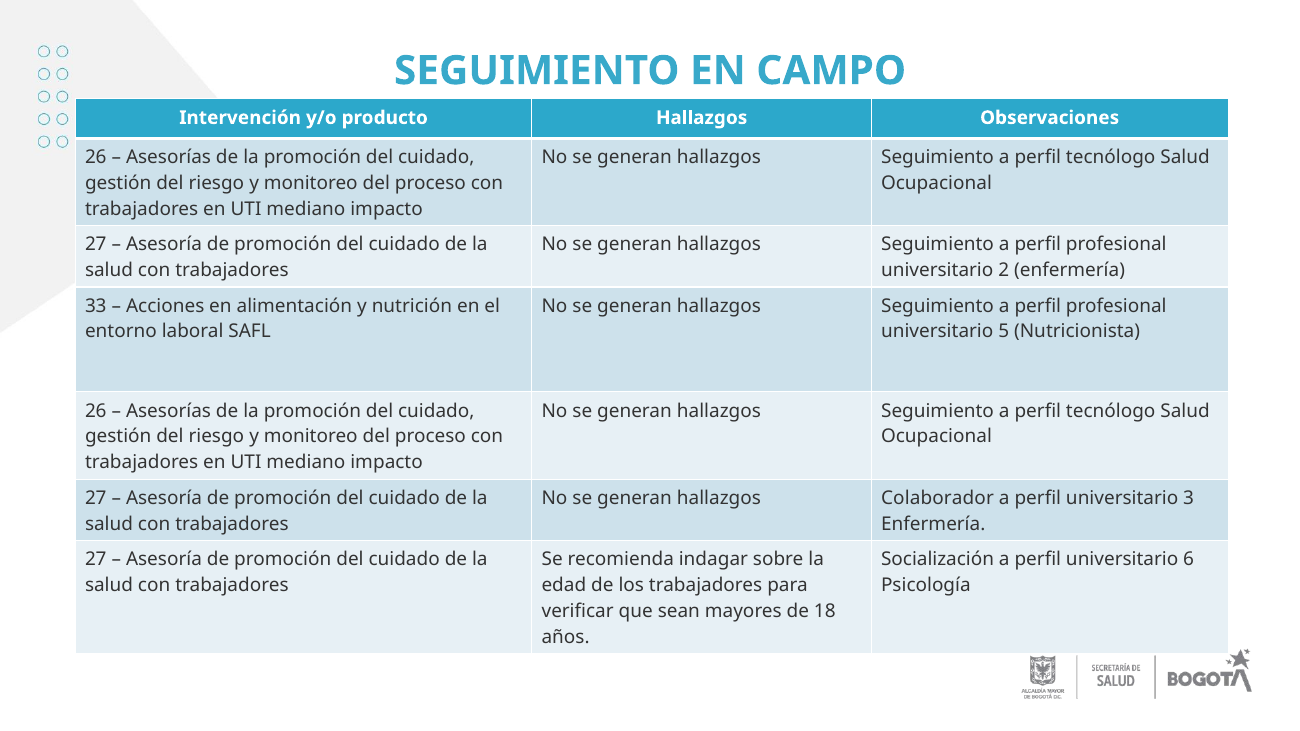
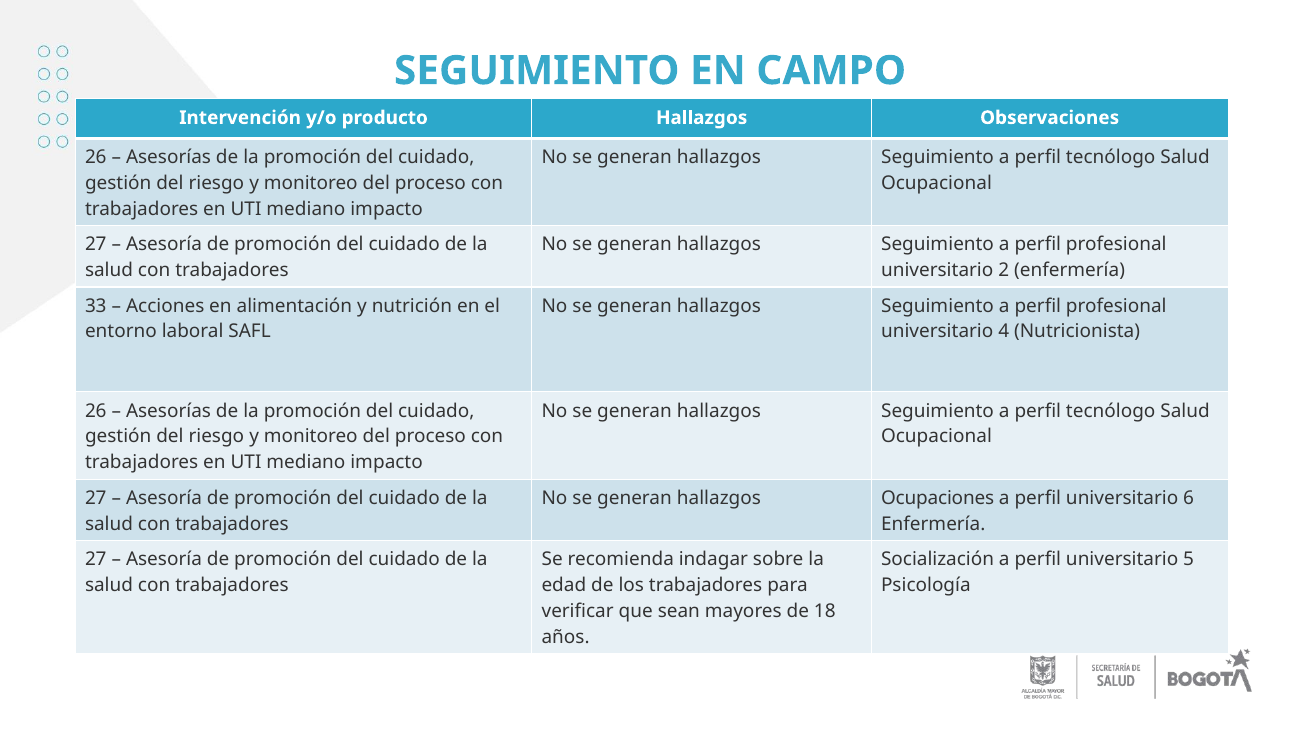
5: 5 -> 4 (1004, 332)
Colaborador: Colaborador -> Ocupaciones (938, 498)
3: 3 -> 6 (1189, 498)
6: 6 -> 5 (1189, 560)
